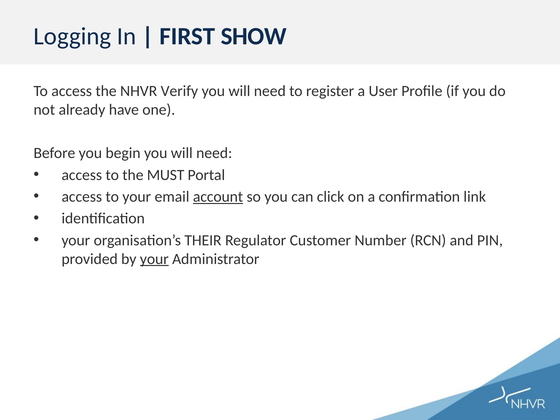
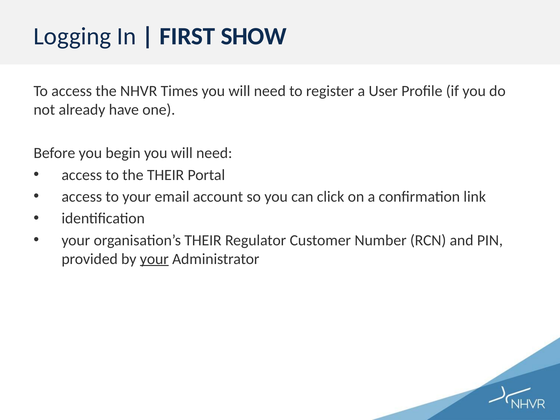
Verify: Verify -> Times (179, 91)
the MUST: MUST -> THEIR (166, 175)
account underline: present -> none (218, 197)
